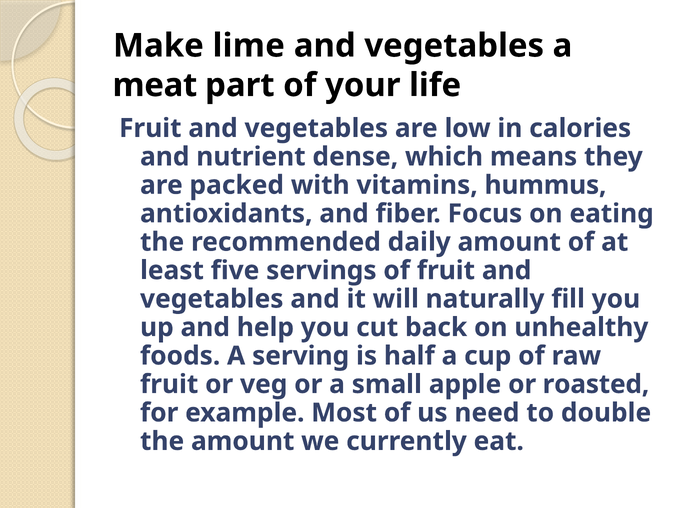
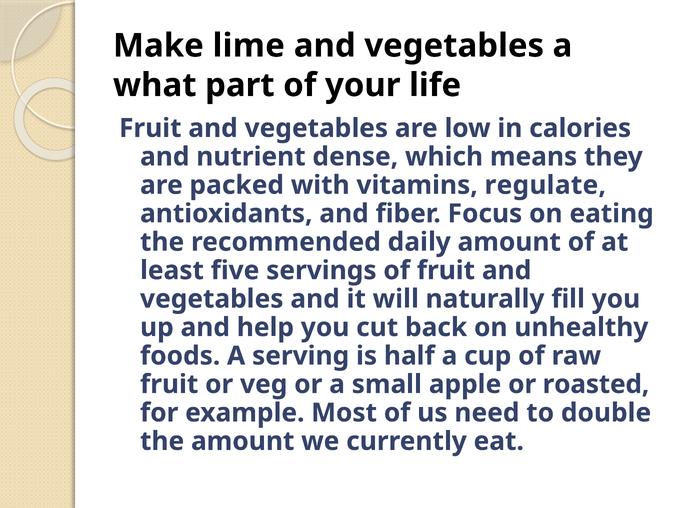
meat: meat -> what (155, 85)
hummus: hummus -> regulate (545, 185)
